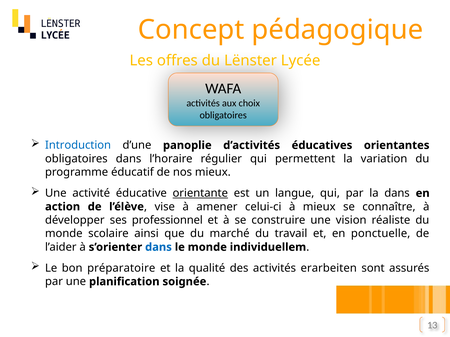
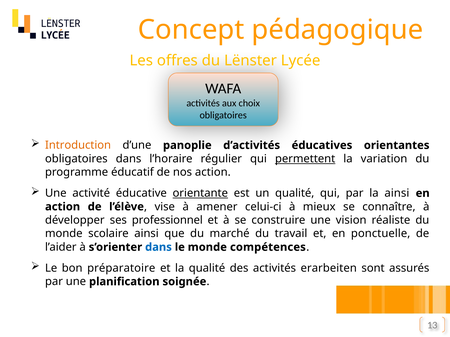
Introduction colour: blue -> orange (78, 145)
permettent underline: none -> present (305, 159)
nos mieux: mieux -> action (213, 172)
un langue: langue -> qualité (295, 193)
la dans: dans -> ainsi (397, 193)
individuellem: individuellem -> compétences (268, 247)
